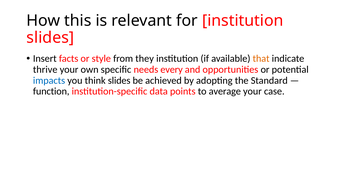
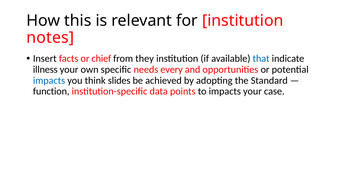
slides: slides -> notes (50, 38)
style: style -> chief (101, 59)
that colour: orange -> blue (261, 59)
thrive: thrive -> illness (45, 70)
to average: average -> impacts (225, 91)
